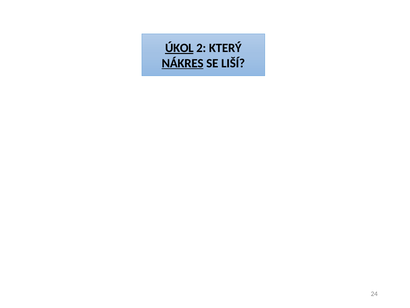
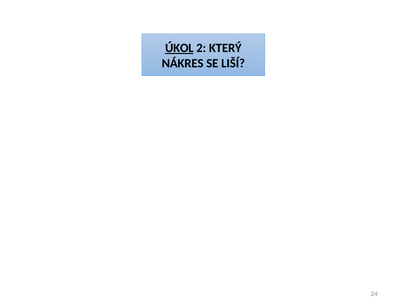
NÁKRES underline: present -> none (183, 63)
